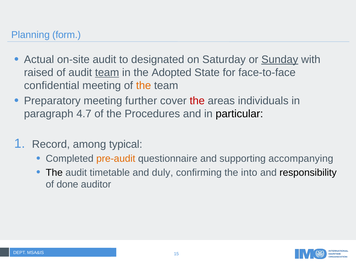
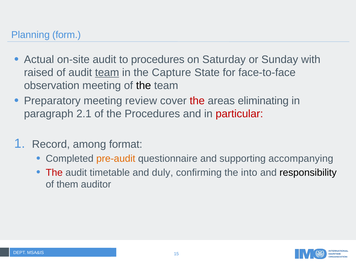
to designated: designated -> procedures (158, 59)
Sunday underline: present -> none (280, 59)
Adopted: Adopted -> Capture (171, 73)
confidential: confidential -> observation (52, 86)
the colour: orange -> black (144, 86)
further: further -> review (141, 101)
individuals: individuals -> eliminating (263, 101)
4.7: 4.7 -> 2.1 (84, 114)
particular colour: black -> red (239, 114)
typical: typical -> format (126, 144)
The colour: black -> red (54, 173)
done: done -> them (67, 184)
